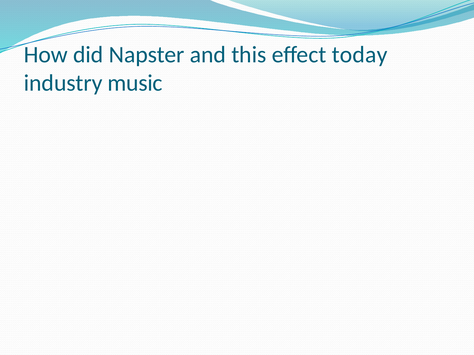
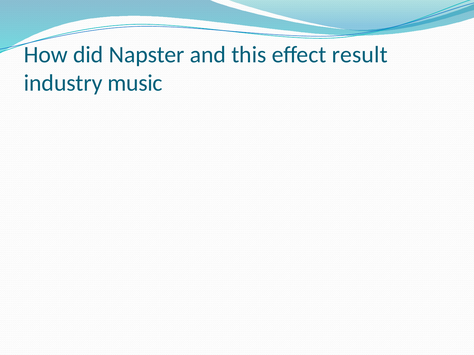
today: today -> result (360, 55)
